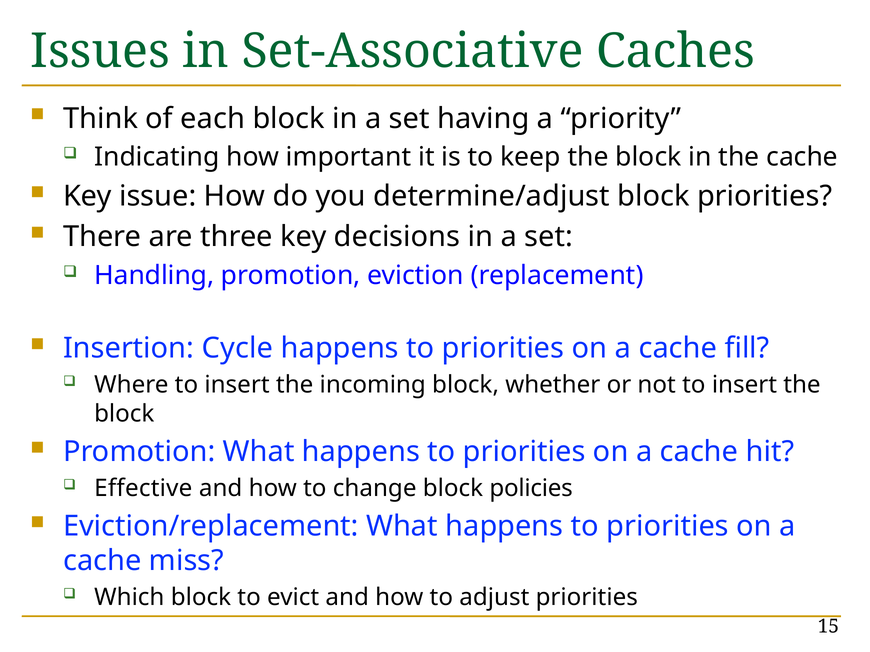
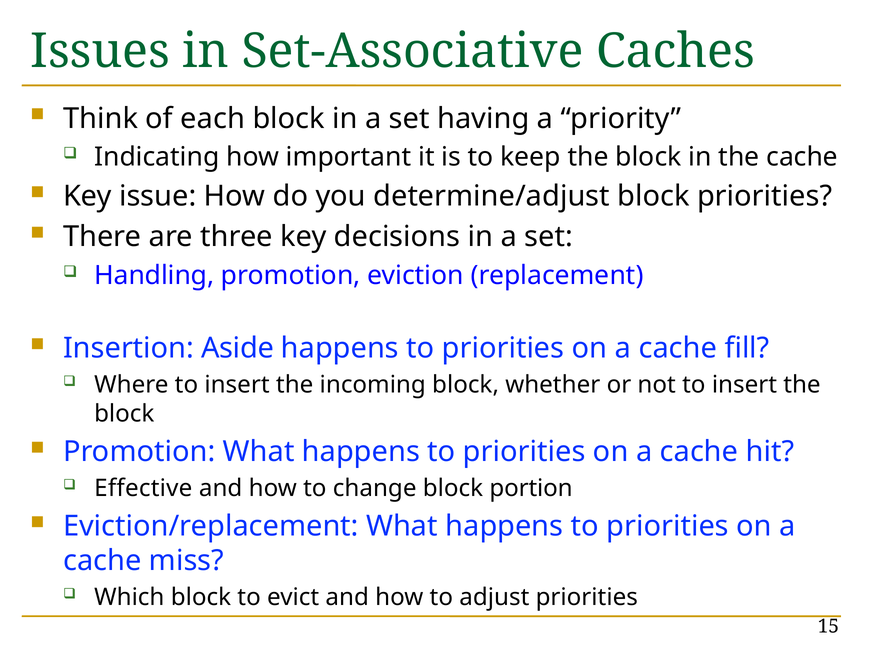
Cycle: Cycle -> Aside (238, 349)
policies: policies -> portion (531, 488)
